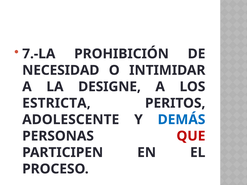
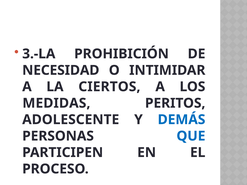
7.-LA: 7.-LA -> 3.-LA (39, 54)
DESIGNE: DESIGNE -> CIERTOS (109, 87)
ESTRICTA: ESTRICTA -> MEDIDAS (56, 103)
QUE colour: red -> blue (191, 136)
